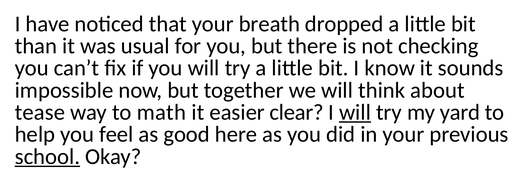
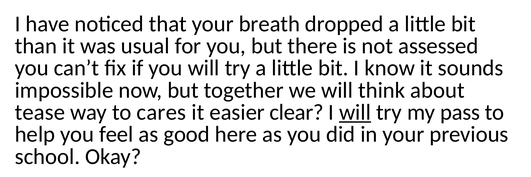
checking: checking -> assessed (438, 46)
math: math -> cares (161, 112)
yard: yard -> pass (460, 112)
school underline: present -> none (47, 157)
